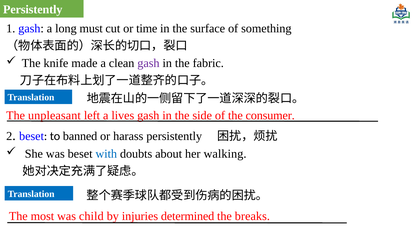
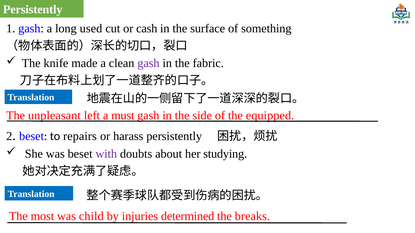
must: must -> used (91, 29)
time: time -> cash (147, 29)
lives: lives -> must (123, 116)
consumer: consumer -> equipped (270, 116)
banned: banned -> repairs (80, 136)
with colour: blue -> purple (106, 154)
walking: walking -> studying (225, 154)
